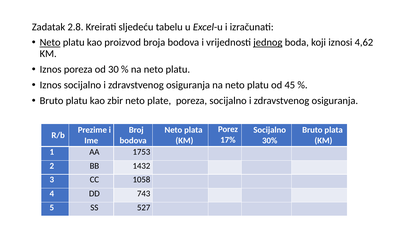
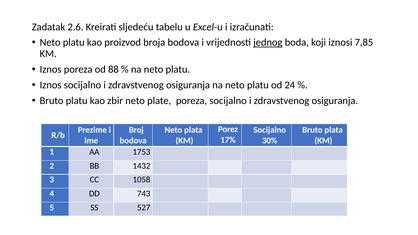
2.8: 2.8 -> 2.6 (75, 27)
Neto underline: present -> none (50, 43)
4,62: 4,62 -> 7,85 (364, 43)
30: 30 -> 88 (113, 69)
45: 45 -> 24 (290, 85)
